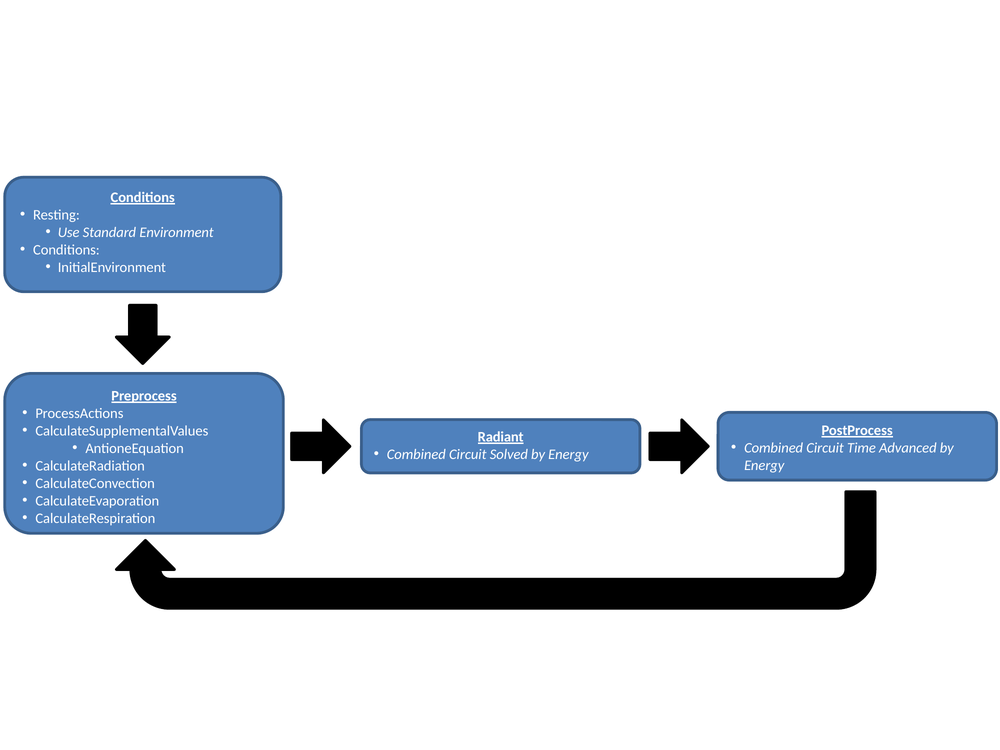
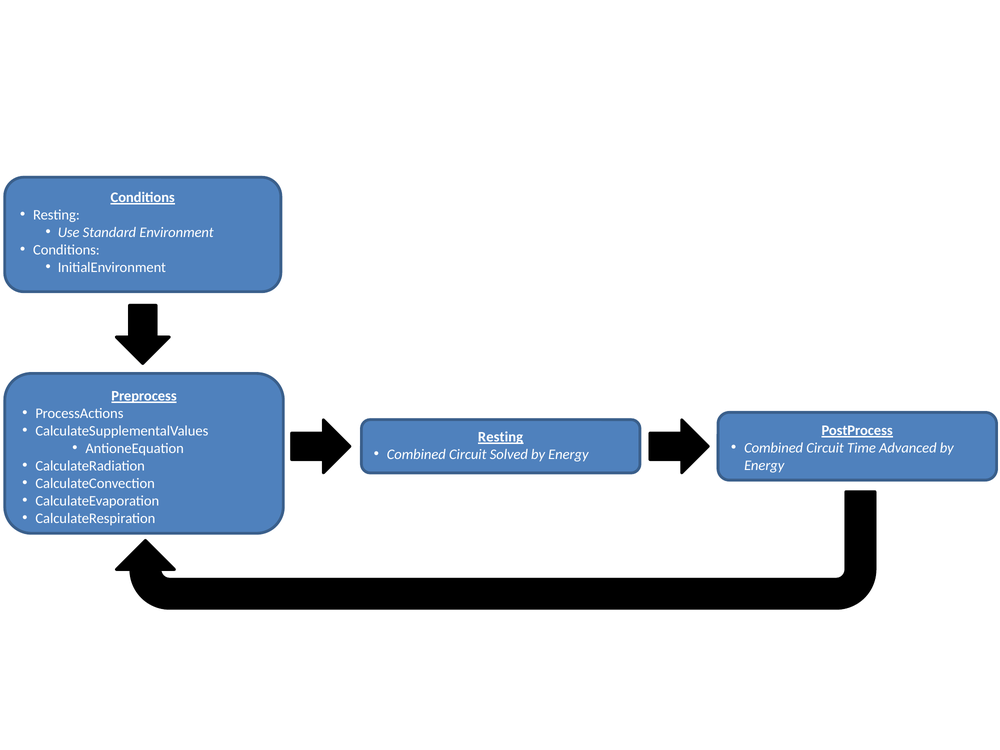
Radiant: Radiant -> Resting (501, 437)
